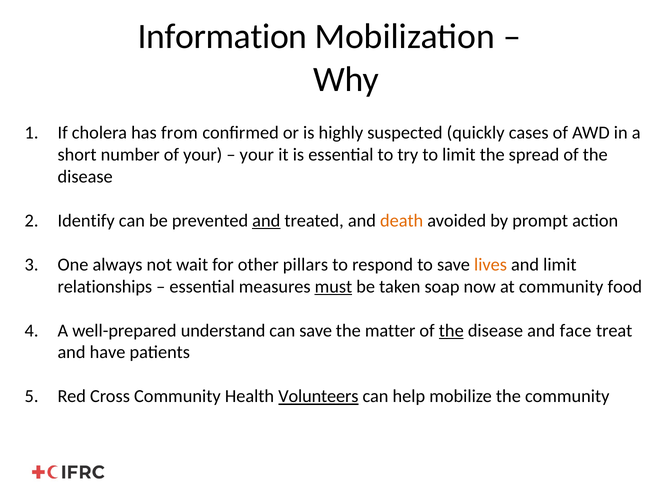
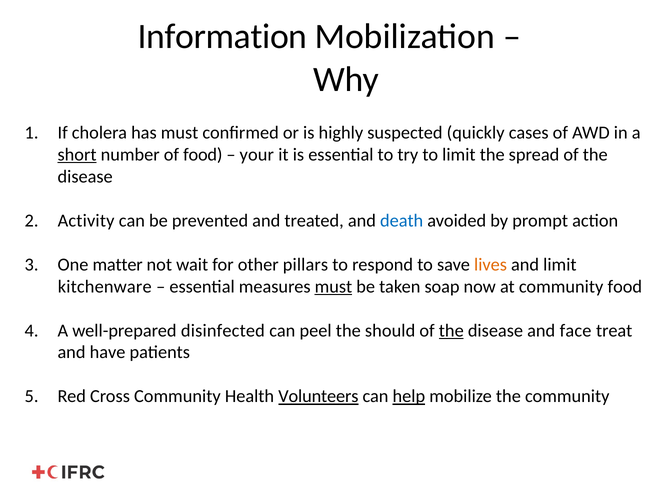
has from: from -> must (180, 133)
short underline: none -> present (77, 155)
of your: your -> food (203, 155)
Identify: Identify -> Activity (86, 221)
and underline: present -> none (266, 221)
death colour: orange -> blue (402, 221)
always: always -> matter (118, 265)
relationships: relationships -> kitchenware (105, 287)
understand: understand -> disinfected (223, 331)
can save: save -> peel (316, 331)
matter: matter -> should (390, 331)
help underline: none -> present (409, 397)
